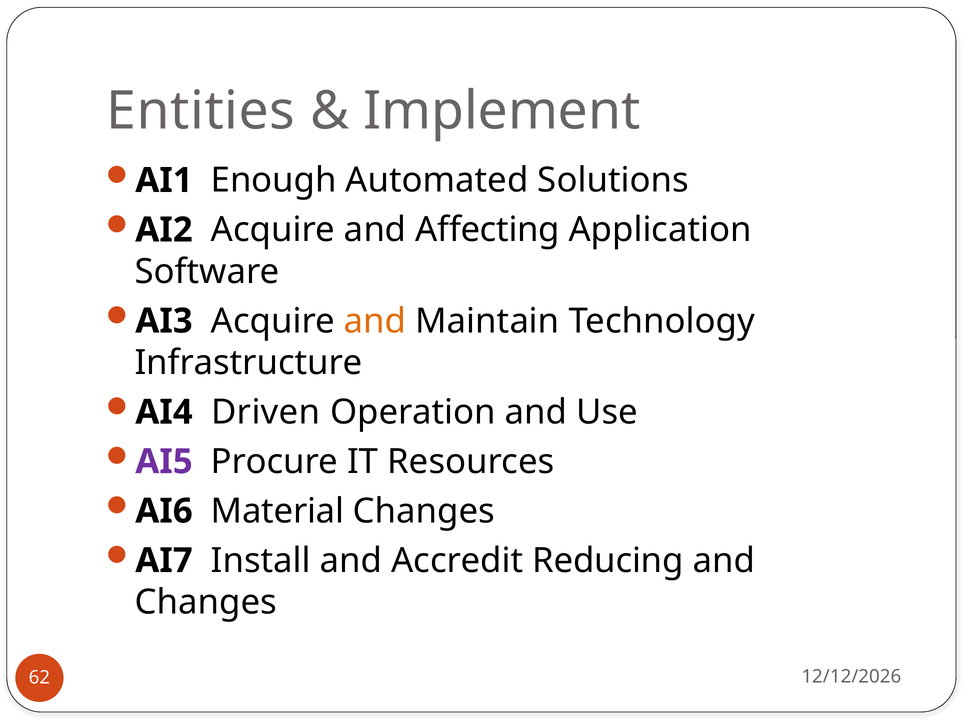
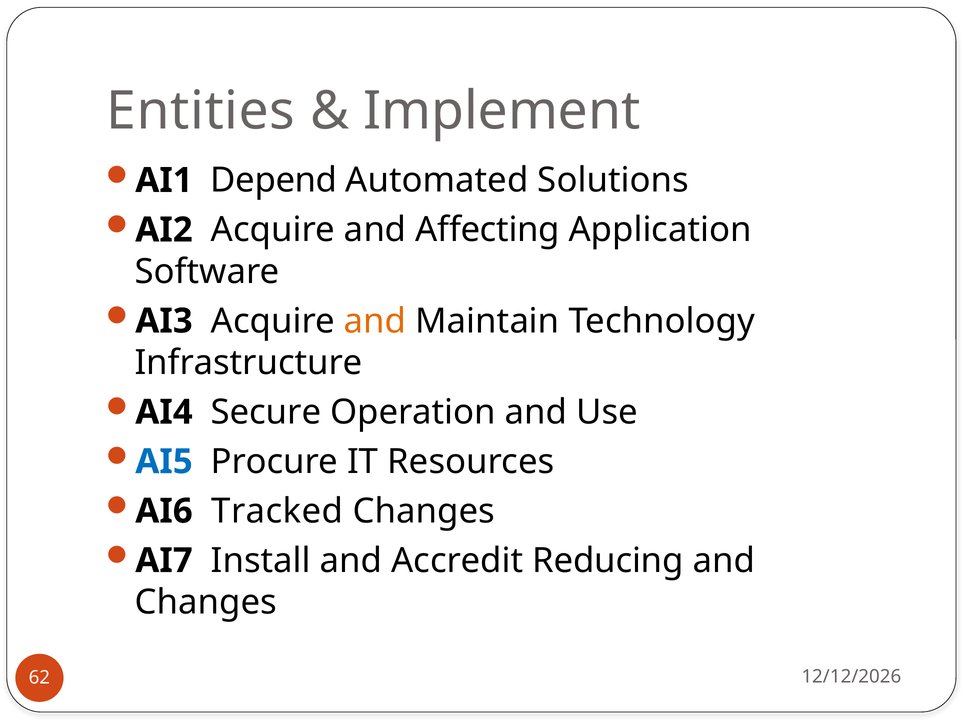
Enough: Enough -> Depend (274, 181)
Driven: Driven -> Secure (266, 412)
AI5 colour: purple -> blue (164, 462)
Material: Material -> Tracked (277, 511)
